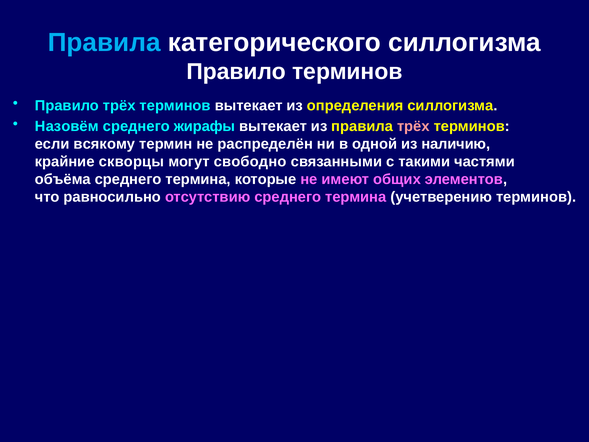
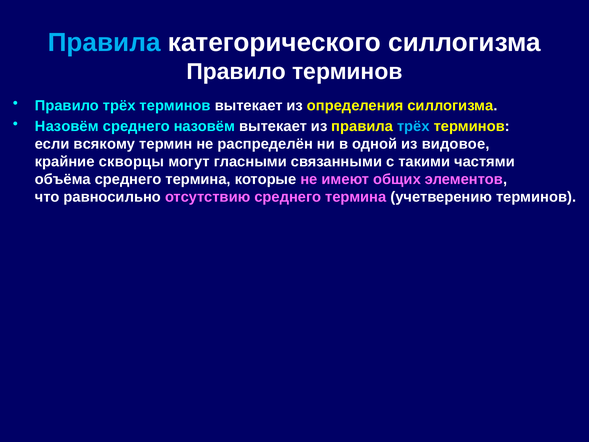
среднего жирафы: жирафы -> назовём (204, 126)
трёх colour: pink -> light blue (413, 126)
наличию: наличию -> видовое (456, 144)
свободно: свободно -> гласными (250, 162)
